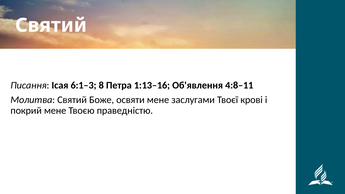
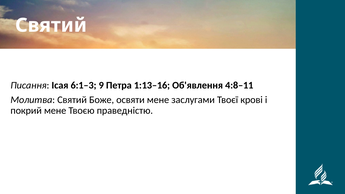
8: 8 -> 9 (101, 85)
